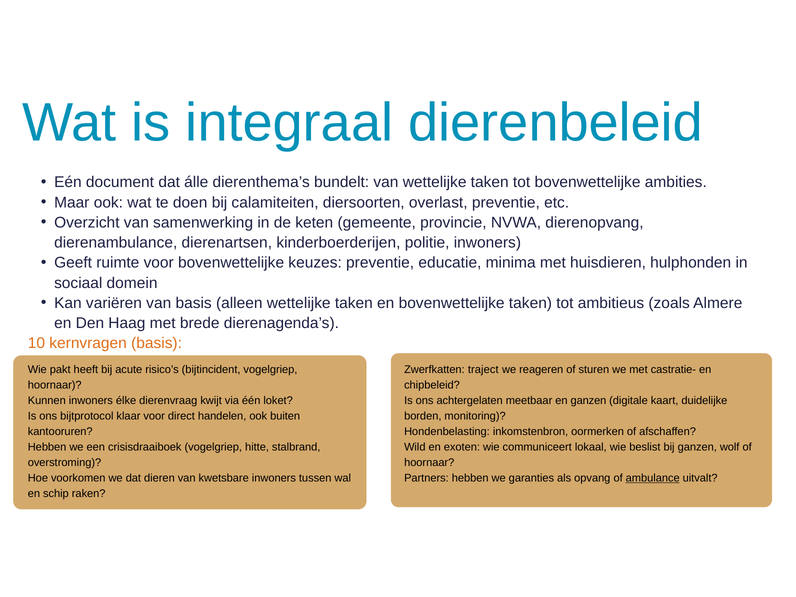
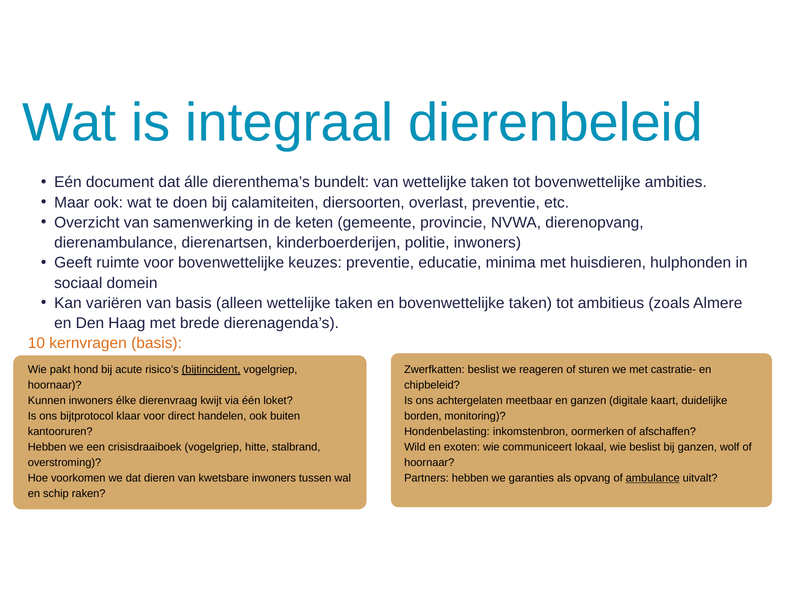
heeft: heeft -> hond (86, 370)
bijtincident underline: none -> present (211, 370)
Zwerfkatten traject: traject -> beslist (483, 370)
